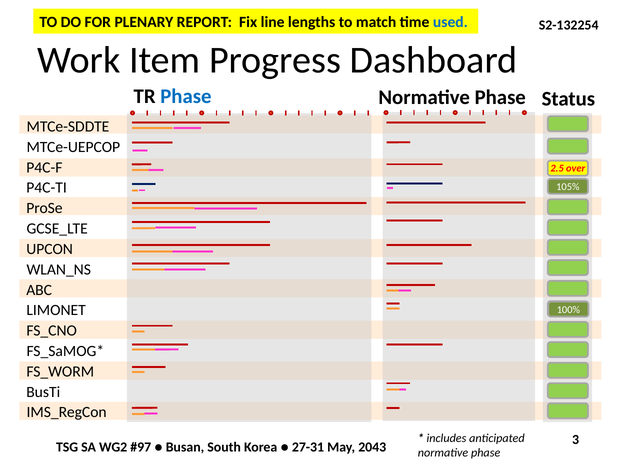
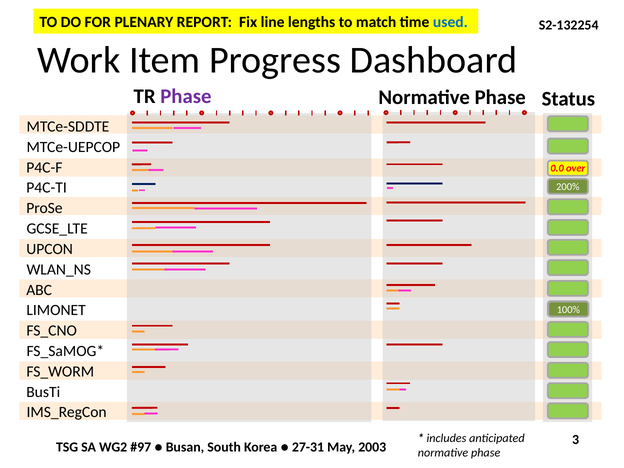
Phase colour: blue -> purple (186, 97)
2.5: 2.5 -> 0.0 (557, 169)
105%: 105% -> 200% (568, 187)
2043: 2043 -> 2003 (372, 447)
